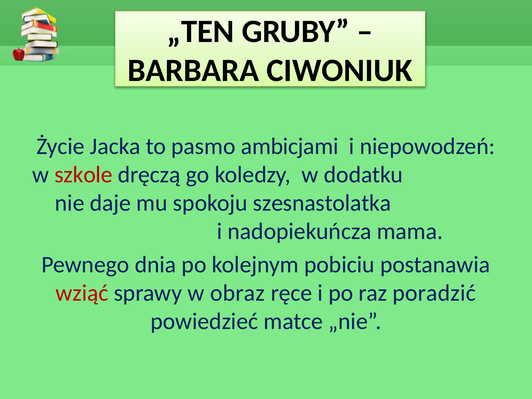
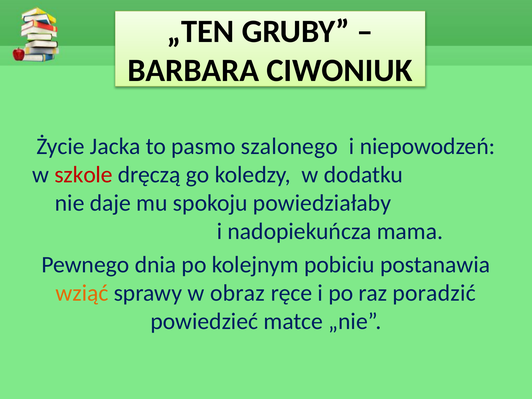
ambicjami: ambicjami -> szalonego (289, 146)
szesnastolatka: szesnastolatka -> powiedziałaby (322, 203)
wziąć colour: red -> orange (82, 293)
